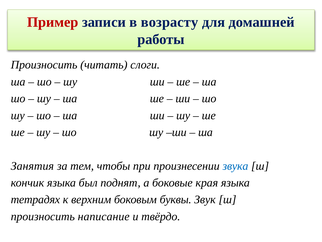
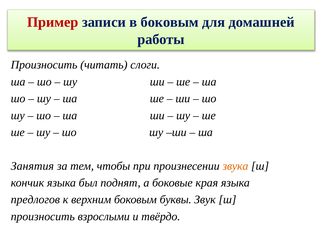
в возрасту: возрасту -> боковым (170, 22)
звука colour: blue -> orange (235, 166)
тетрадях: тетрадях -> предлогов (35, 199)
написание: написание -> взрослыми (104, 216)
